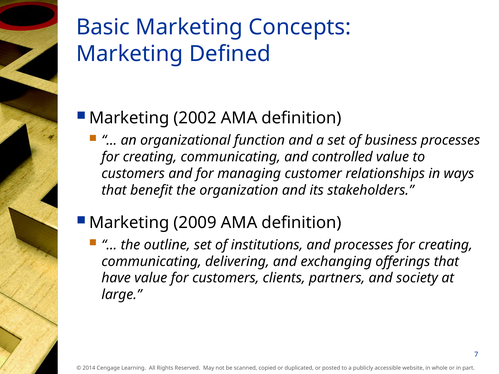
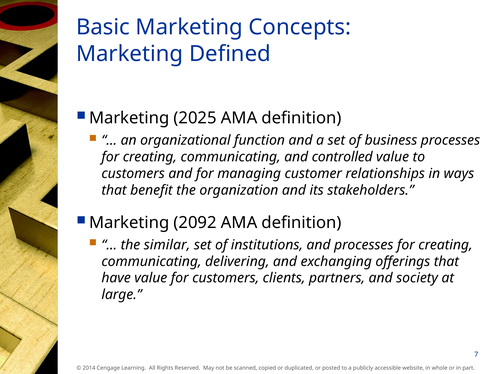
2002: 2002 -> 2025 (195, 118)
2009: 2009 -> 2092 (195, 223)
outline: outline -> similar (167, 245)
